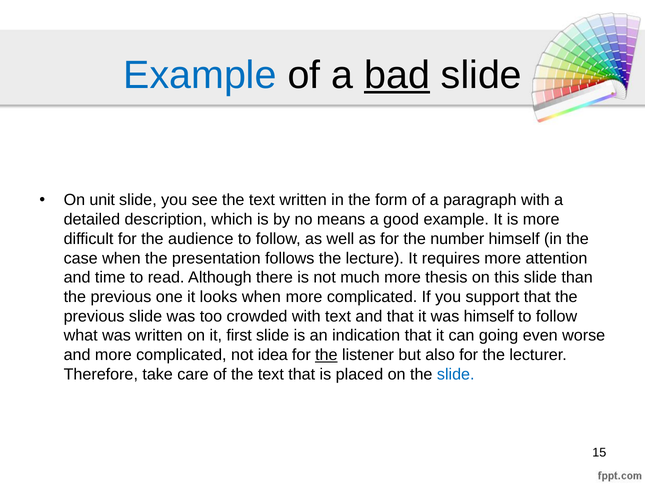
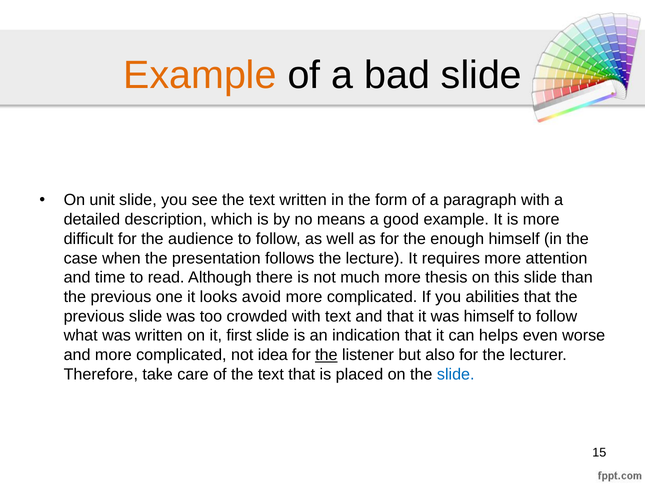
Example colour: blue -> orange (200, 75)
bad underline: present -> none (397, 75)
number: number -> enough (457, 239)
looks when: when -> avoid (261, 297)
support: support -> abilities (492, 297)
going: going -> helps (499, 335)
